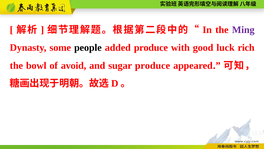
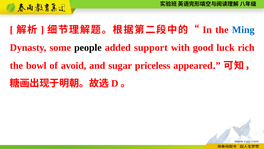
Ming colour: purple -> blue (243, 30)
added produce: produce -> support (151, 48)
sugar produce: produce -> priceless (153, 65)
